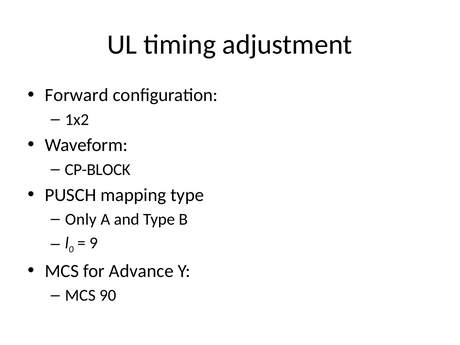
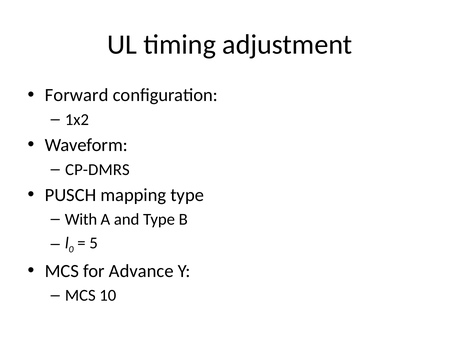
CP-BLOCK: CP-BLOCK -> CP-DMRS (97, 170)
Only: Only -> With (81, 219)
9: 9 -> 5 (94, 243)
90: 90 -> 10 (108, 295)
